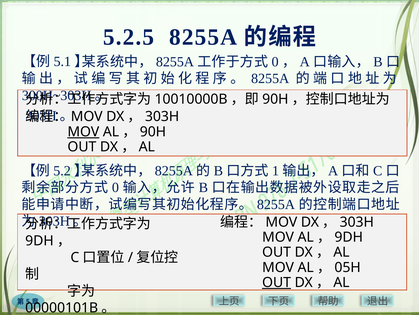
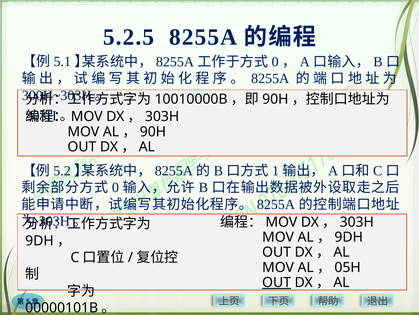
MOV underline: present -> none (83, 131)
